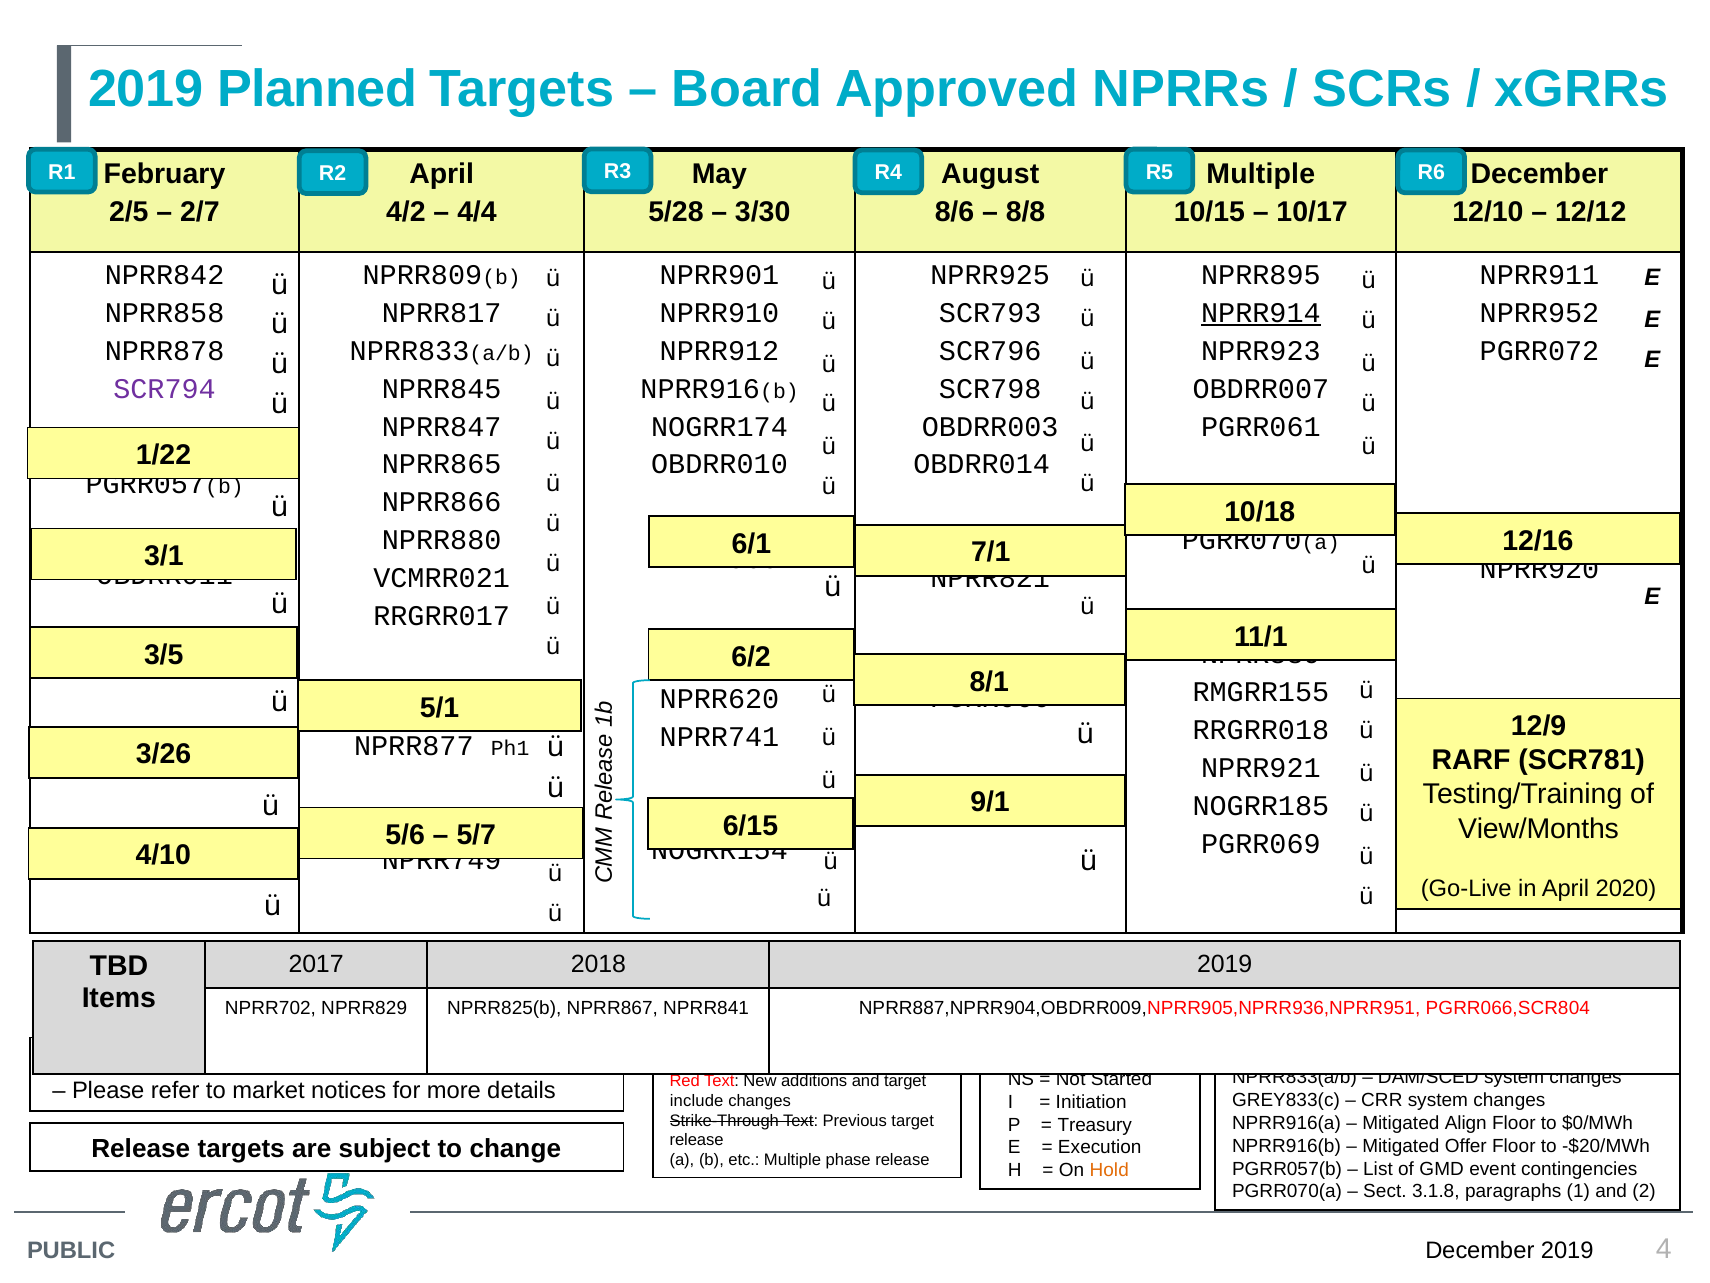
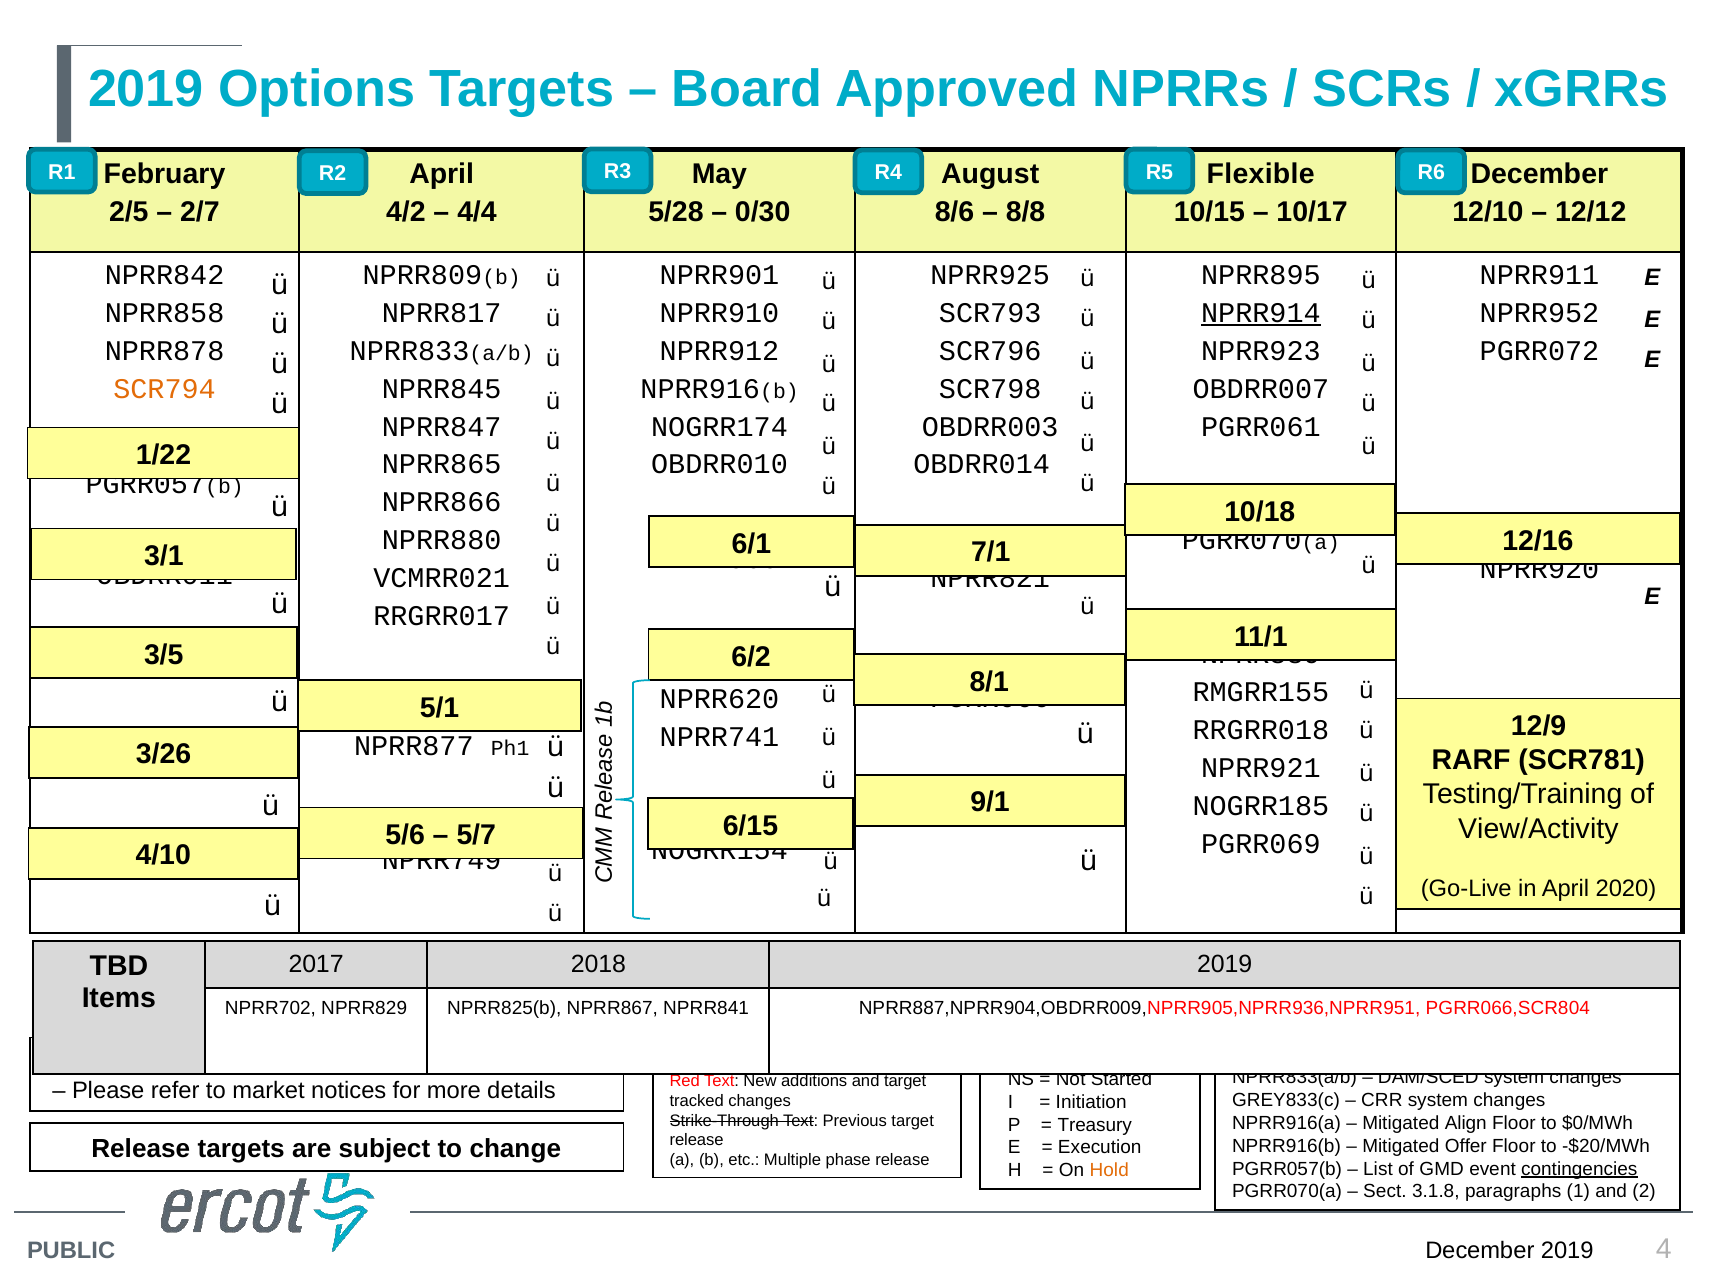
Planned: Planned -> Options (317, 89)
Multiple: Multiple -> Flexible (1261, 174)
3/30: 3/30 -> 0/30 (763, 212)
SCR794 colour: purple -> orange (165, 389)
View/Months: View/Months -> View/Activity (1538, 828)
include: include -> tracked (697, 1100)
contingencies underline: none -> present (1579, 1168)
